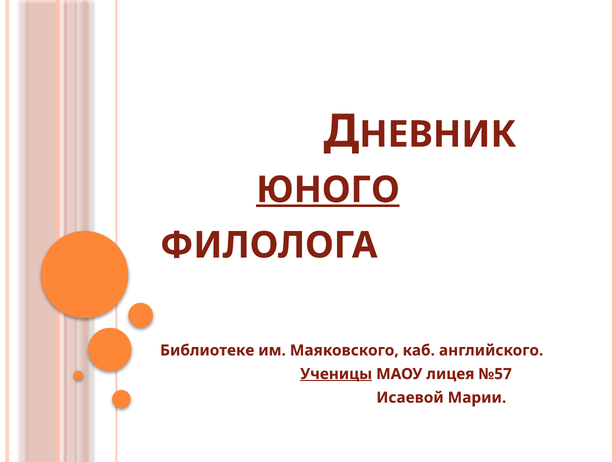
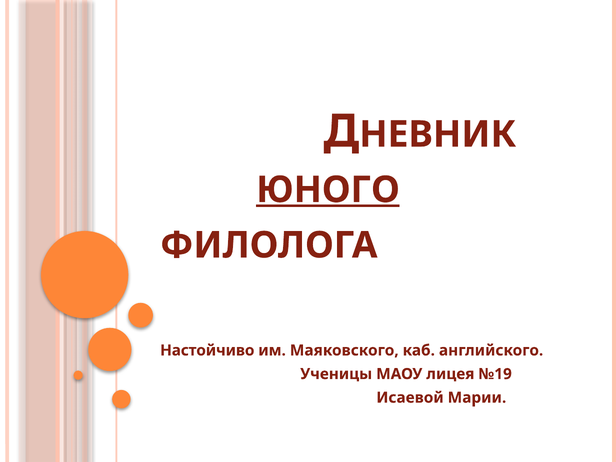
Библиотеке: Библиотеке -> Настойчиво (207, 350)
Ученицы underline: present -> none (336, 374)
№57: №57 -> №19 (495, 374)
